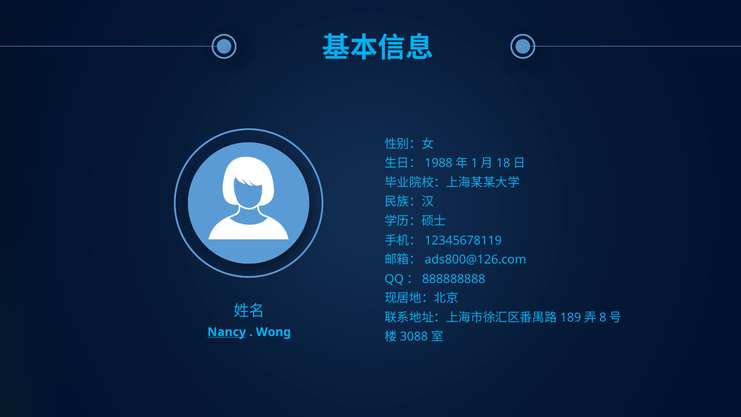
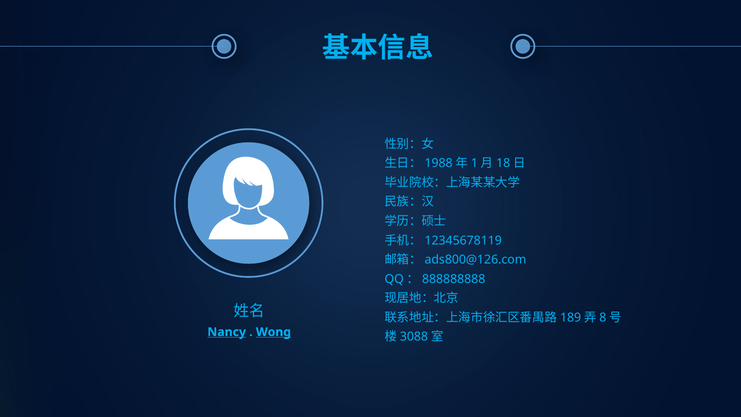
Wong underline: none -> present (273, 332)
